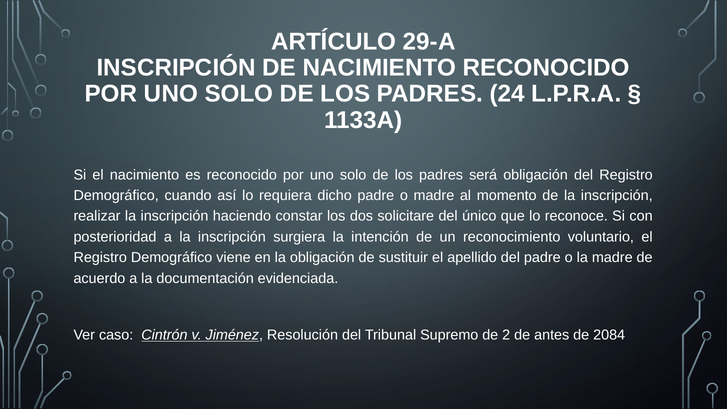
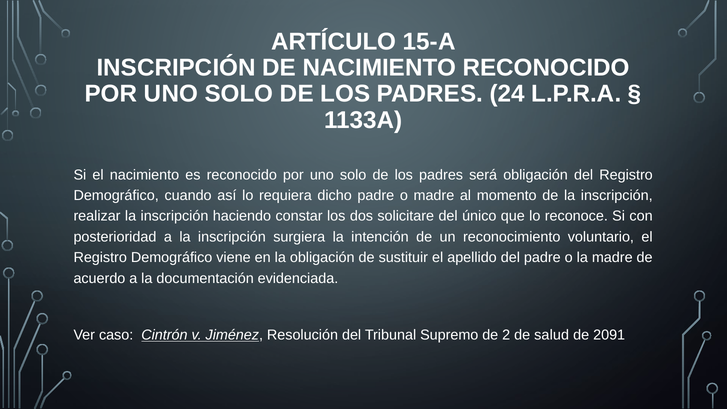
29-A: 29-A -> 15-A (429, 42)
antes: antes -> salud (552, 335)
2084: 2084 -> 2091 (609, 335)
